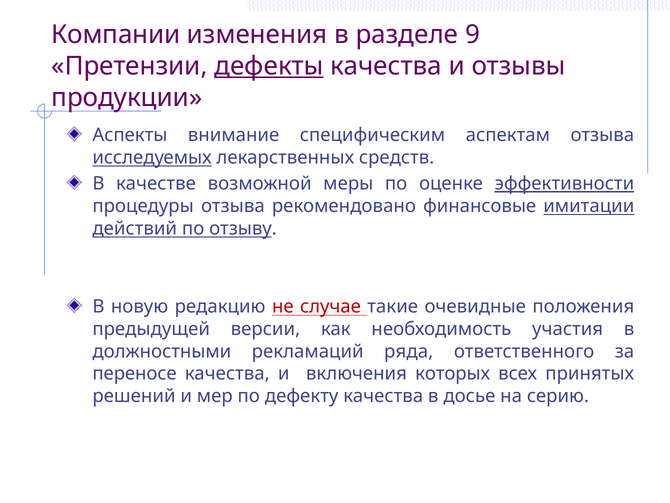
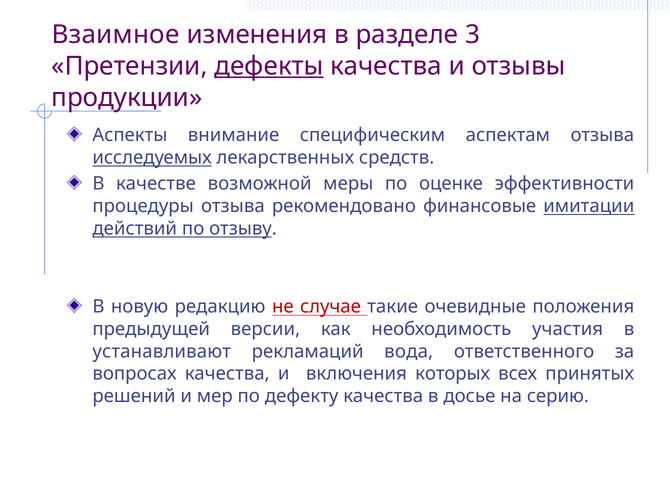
Компании: Компании -> Взаимное (116, 35)
9: 9 -> 3 (472, 35)
эффективности underline: present -> none (564, 184)
должностными: должностными -> устанавливают (162, 351)
ряда: ряда -> вода (409, 351)
переносе: переносе -> вопросах (135, 373)
